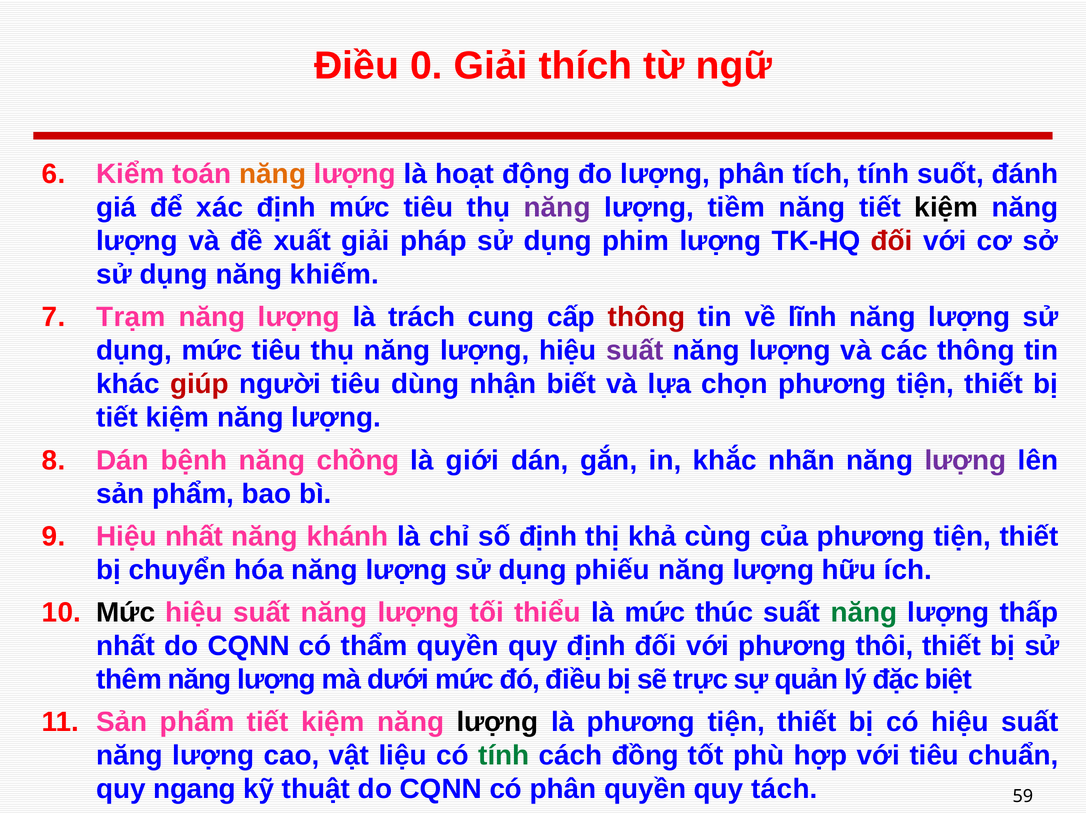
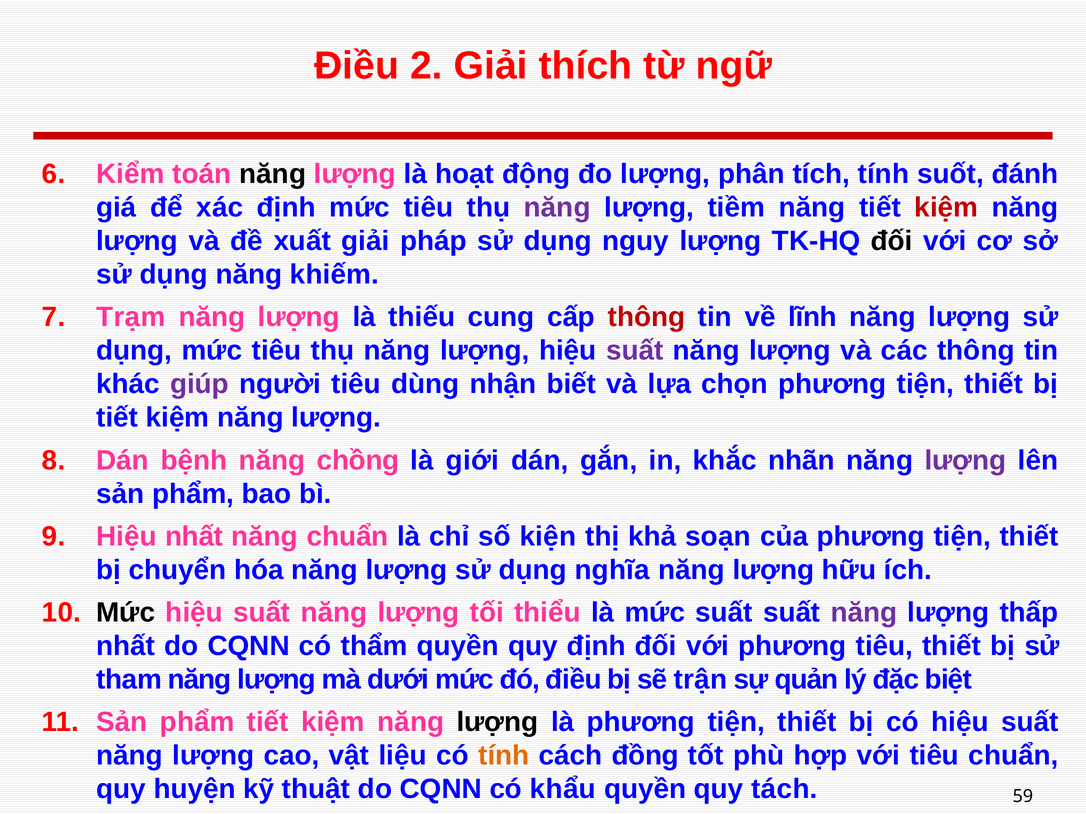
0: 0 -> 2 (426, 66)
năng colour: orange -> black (273, 174)
kiệm colour: black -> red (946, 208)
phim: phim -> nguy (636, 241)
đối colour: red -> black (892, 241)
trách: trách -> thiếu (422, 317)
giúp colour: red -> purple (199, 385)
năng khánh: khánh -> chuẩn (348, 537)
số định: định -> kiện (548, 537)
cùng: cùng -> soạn (718, 537)
phiếu: phiếu -> nghĩa (612, 570)
mức thúc: thúc -> suất (724, 613)
năng colour: green -> purple (864, 613)
phương thôi: thôi -> tiêu (884, 646)
thêm: thêm -> tham (129, 680)
trực: trực -> trận (700, 680)
tính colour: green -> orange (504, 756)
ngang: ngang -> huyện (195, 790)
có phân: phân -> khẩu (563, 790)
